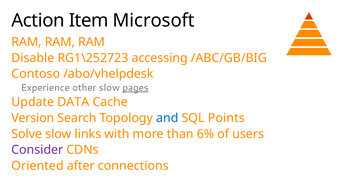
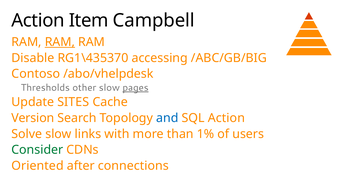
Microsoft: Microsoft -> Campbell (154, 20)
RAM underline: none -> present (60, 42)
RG1\252723: RG1\252723 -> RG1\435370 (93, 58)
Experience: Experience -> Thresholds (45, 88)
DATA: DATA -> SITES (73, 102)
SQL Points: Points -> Action (226, 118)
6%: 6% -> 1% (206, 134)
Consider colour: purple -> green (37, 149)
